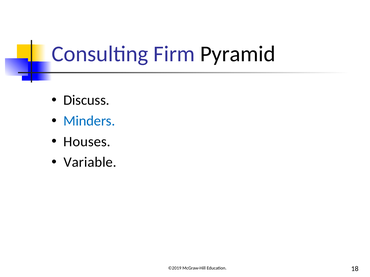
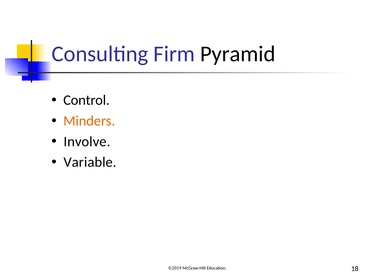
Discuss: Discuss -> Control (87, 100)
Minders colour: blue -> orange (89, 121)
Houses: Houses -> Involve (87, 142)
